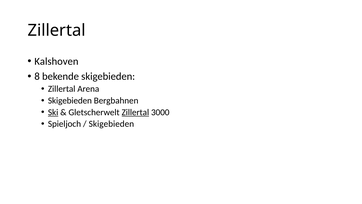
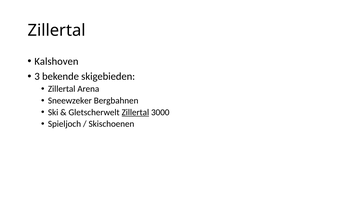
8: 8 -> 3 (37, 76)
Skigebieden: Skigebieden -> Sneewzeker (70, 100)
Ski underline: present -> none (53, 112)
Skigebieden: Skigebieden -> Skischoenen (111, 124)
